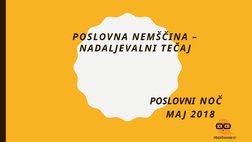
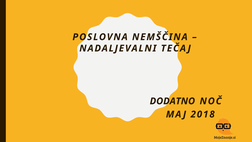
POSLOVNI: POSLOVNI -> DODATNO (172, 101)
